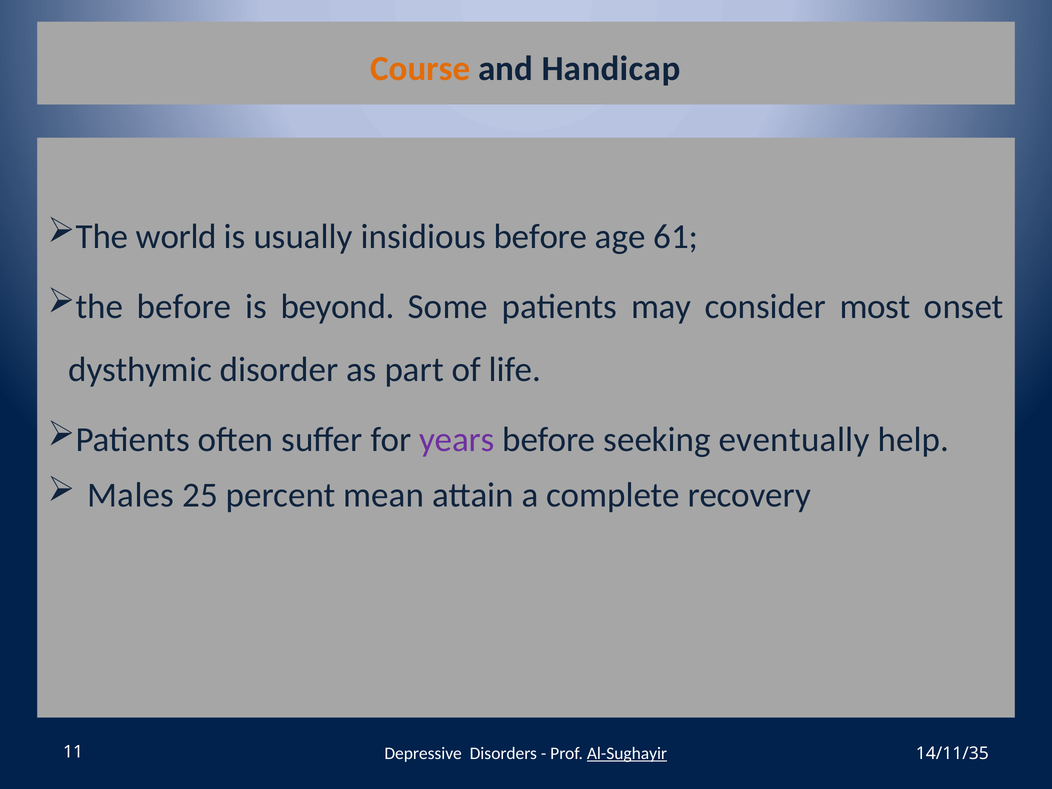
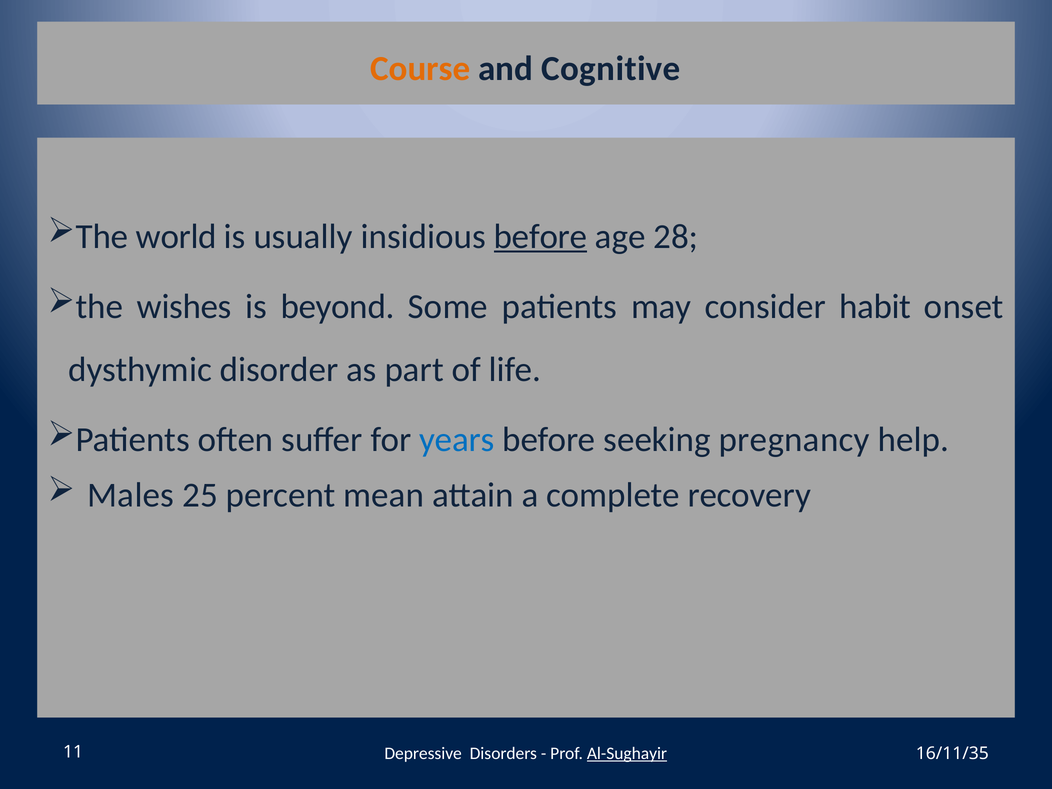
Handicap: Handicap -> Cognitive (611, 69)
before underline: none -> present (541, 237)
61: 61 -> 28 (676, 237)
the before: before -> wishes (184, 307)
most: most -> habit (875, 307)
years colour: purple -> blue (457, 440)
eventually: eventually -> pregnancy (794, 440)
14/11/35: 14/11/35 -> 16/11/35 (952, 753)
